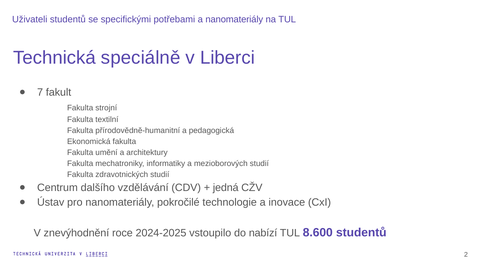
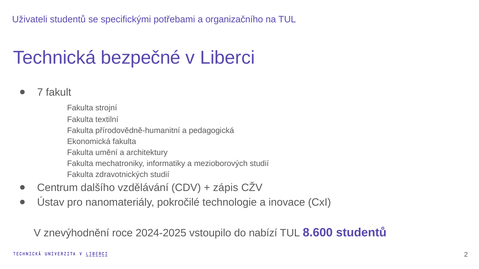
a nanomateriály: nanomateriály -> organizačního (234, 19)
speciálně: speciálně -> bezpečné (141, 58)
jedná: jedná -> zápis (226, 188)
